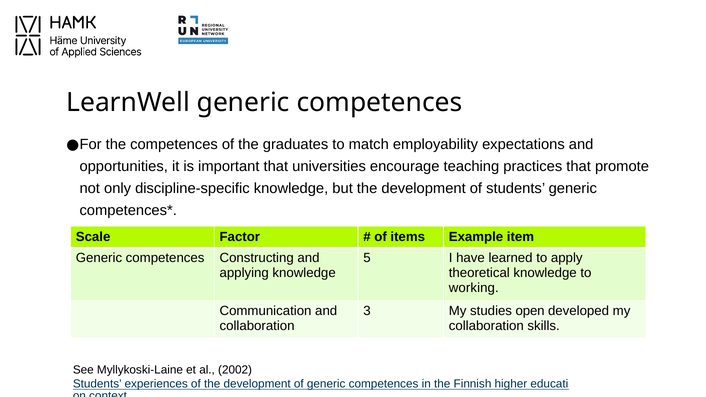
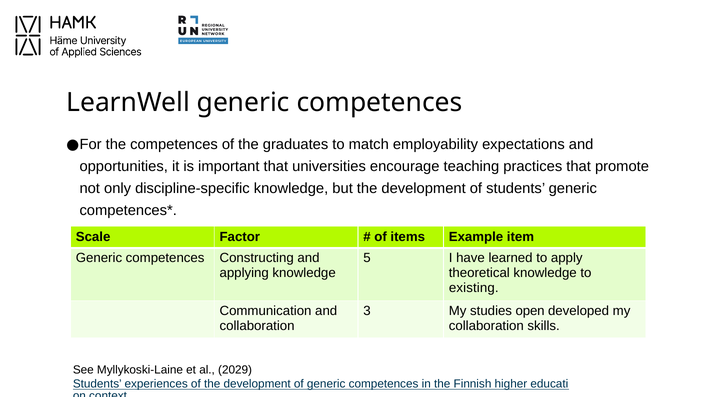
working: working -> existing (474, 288)
2002: 2002 -> 2029 (235, 370)
